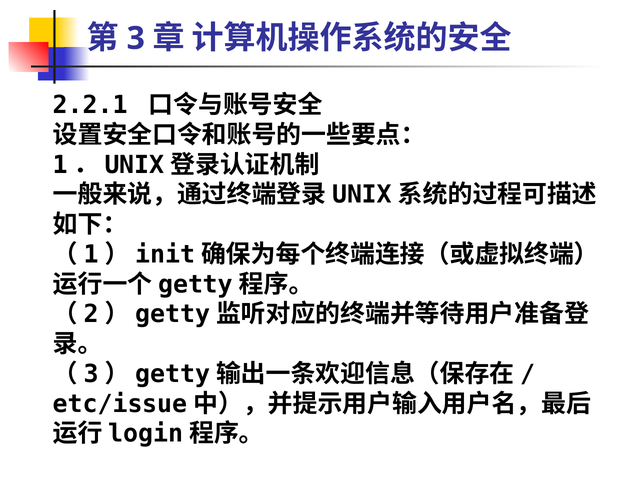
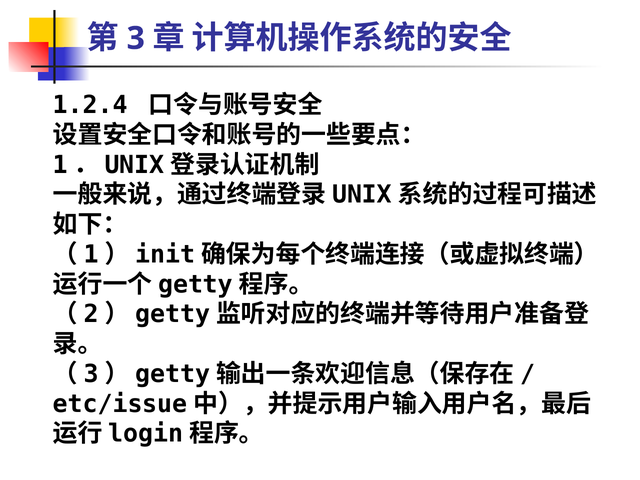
2.2.1: 2.2.1 -> 1.2.4 (90, 105)
